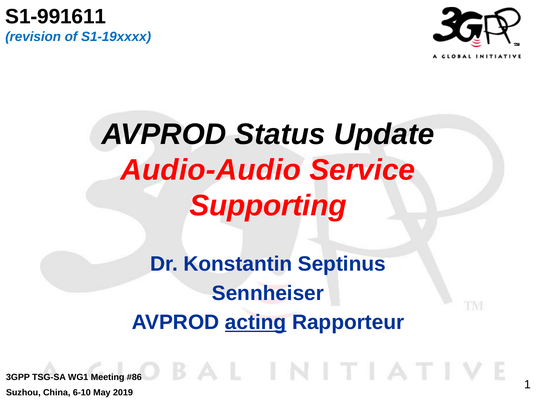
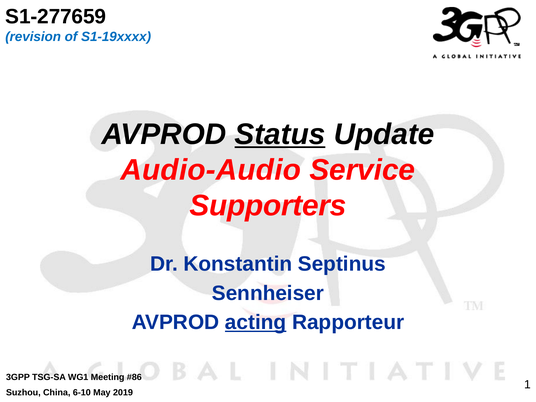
S1-991611: S1-991611 -> S1-277659 (56, 17)
Status underline: none -> present (280, 134)
Supporting: Supporting -> Supporters (268, 206)
